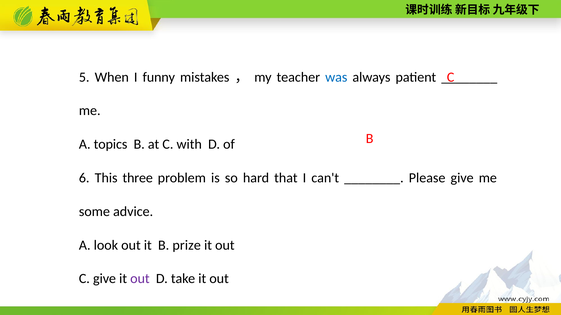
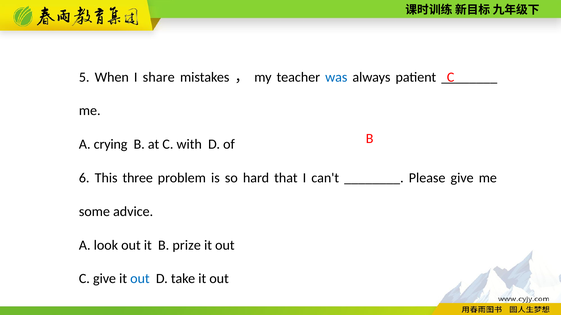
funny: funny -> share (159, 77)
topics: topics -> crying (111, 145)
out colour: purple -> blue (140, 279)
